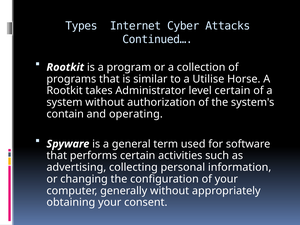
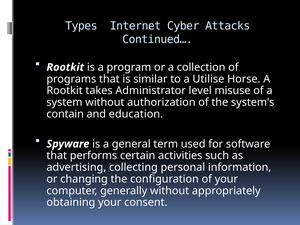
level certain: certain -> misuse (233, 91)
operating: operating -> education (136, 114)
